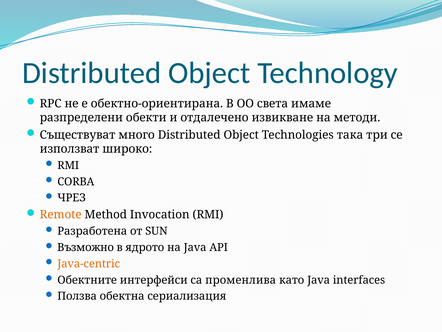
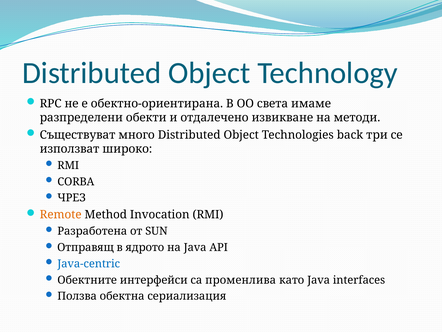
така: така -> back (350, 135)
Възможно: Възможно -> Отправящ (86, 247)
Java-centric colour: orange -> blue (89, 263)
